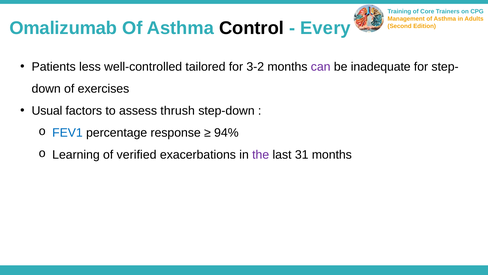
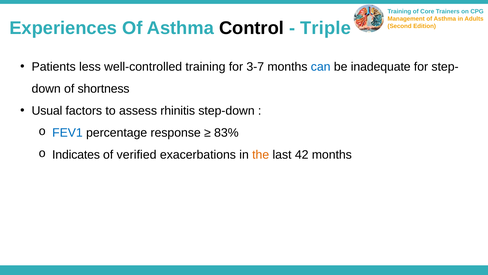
Omalizumab: Omalizumab -> Experiences (63, 28)
Every: Every -> Triple (326, 28)
well-controlled tailored: tailored -> training (205, 67)
3-2: 3-2 -> 3-7 (255, 67)
can colour: purple -> blue (321, 67)
exercises: exercises -> shortness (104, 89)
thrush: thrush -> rhinitis (178, 111)
94%: 94% -> 83% (226, 132)
Learning: Learning -> Indicates (76, 154)
the colour: purple -> orange (261, 154)
31: 31 -> 42 (302, 154)
